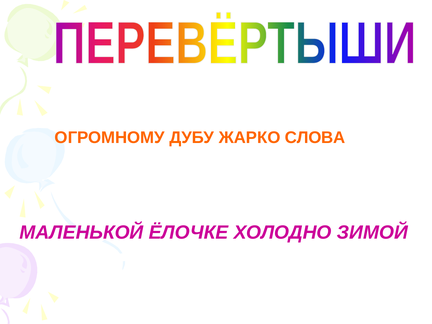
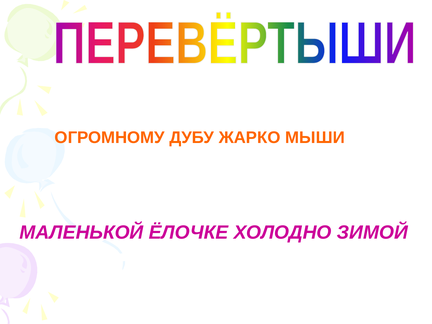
СЛОВА: СЛОВА -> МЫШИ (315, 137)
